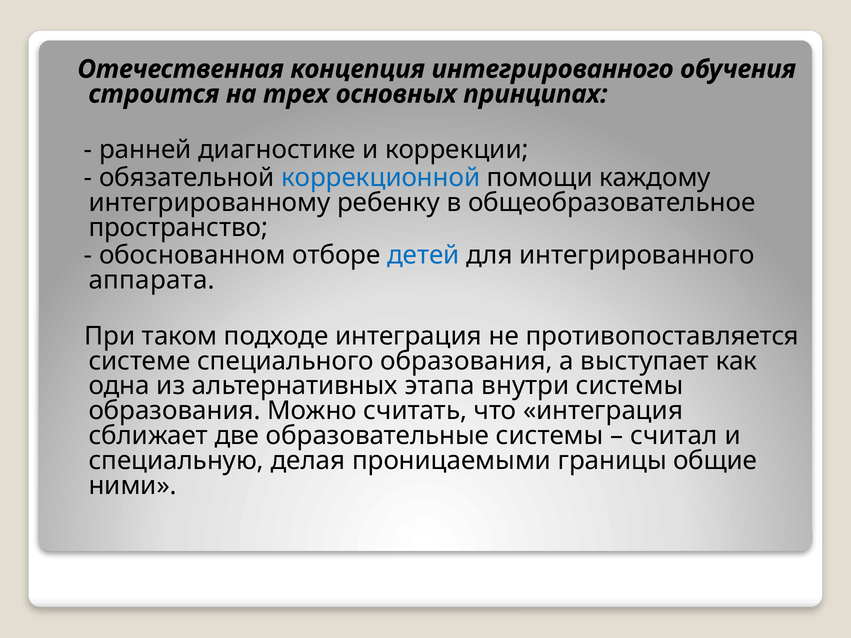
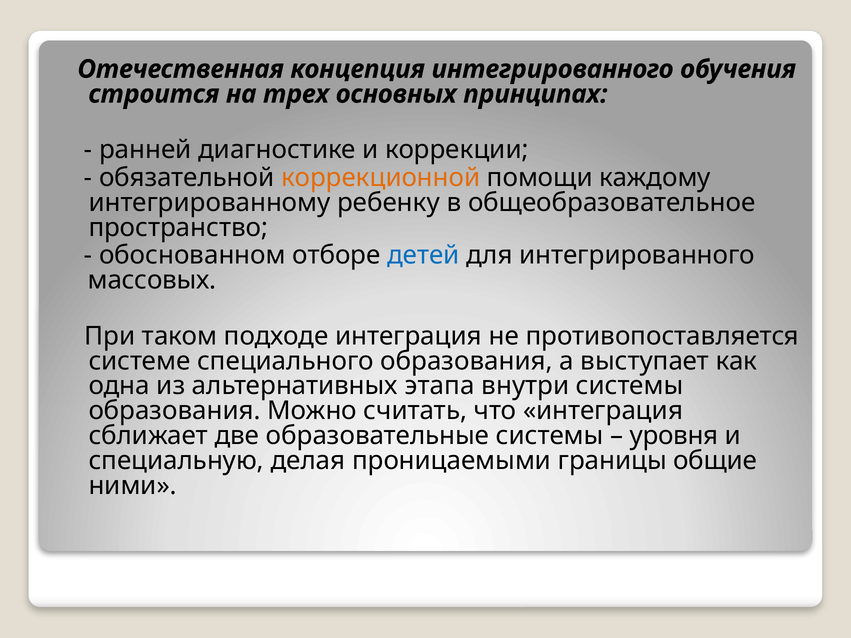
коррекционной colour: blue -> orange (381, 178)
аппарата: аппарата -> массовых (152, 280)
считал: считал -> уровня (674, 436)
